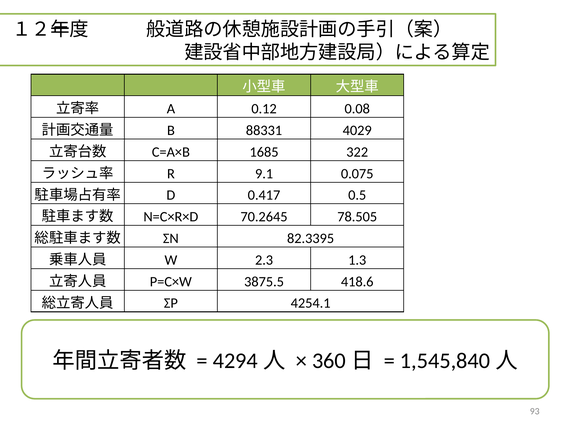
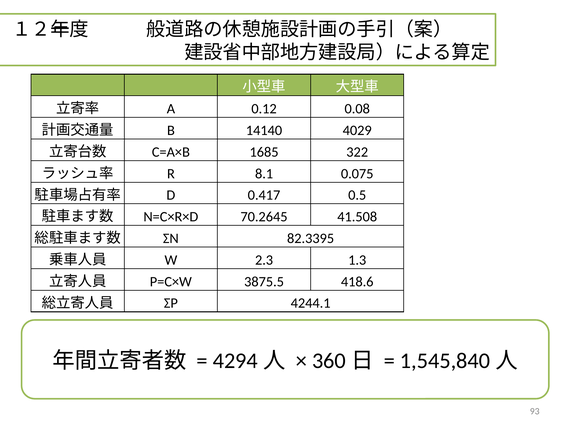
88331: 88331 -> 14140 (264, 130)
9.1: 9.1 -> 8.1 (264, 173)
78.505: 78.505 -> 41.508 (357, 217)
4254.1: 4254.1 -> 4244.1 (311, 303)
